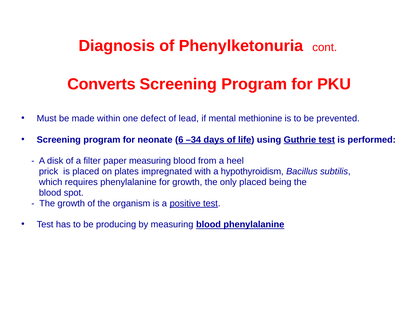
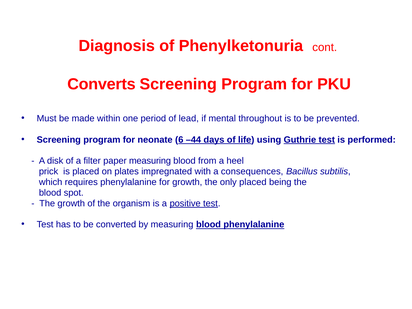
defect: defect -> period (153, 118)
methionine: methionine -> throughout (260, 118)
–34: –34 -> –44 (193, 140)
hypothyroidism: hypothyroidism -> consequences (252, 171)
producing: producing -> converted (116, 225)
